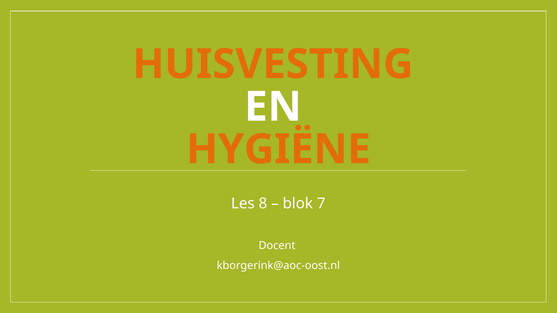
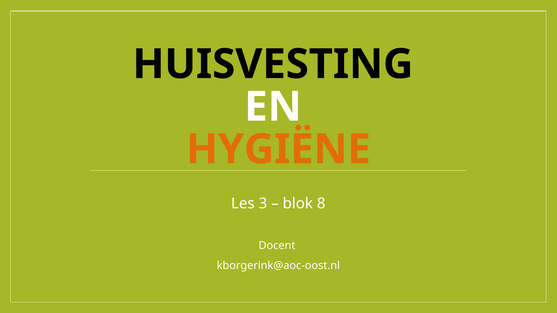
HUISVESTING colour: orange -> black (273, 64)
8: 8 -> 3 (263, 204)
7: 7 -> 8 (321, 204)
